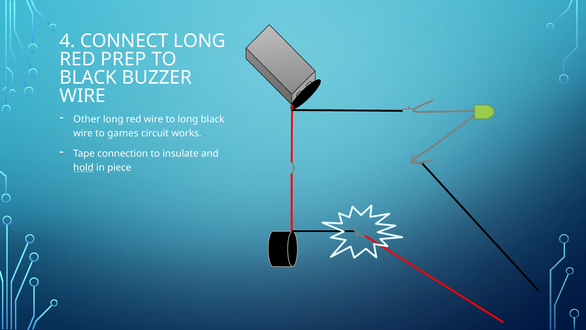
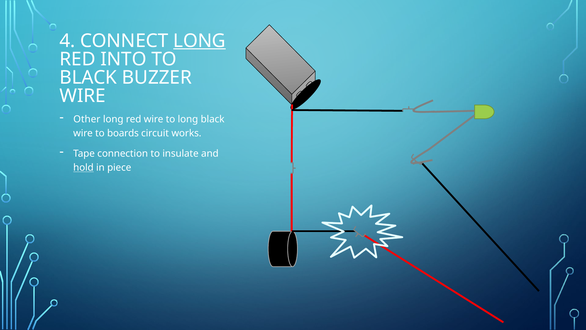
LONG underline: none -> present (199, 41)
PREP: PREP -> INTO (124, 59)
games: games -> boards (123, 133)
